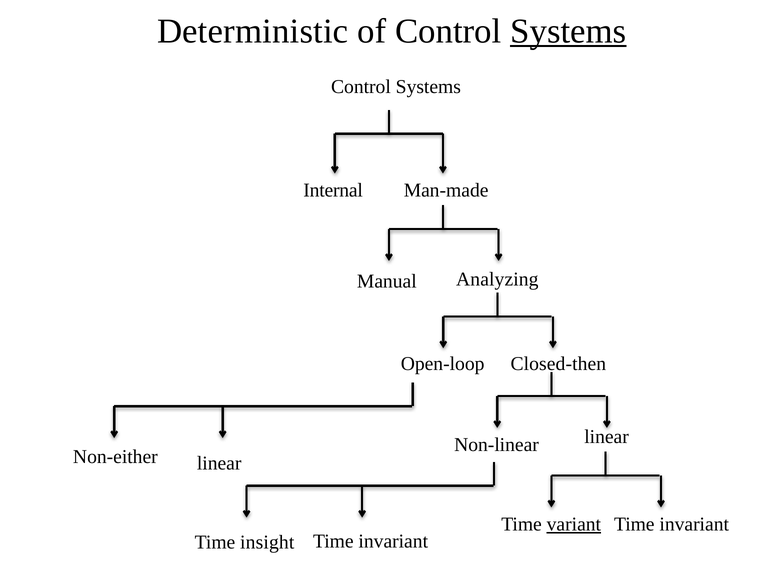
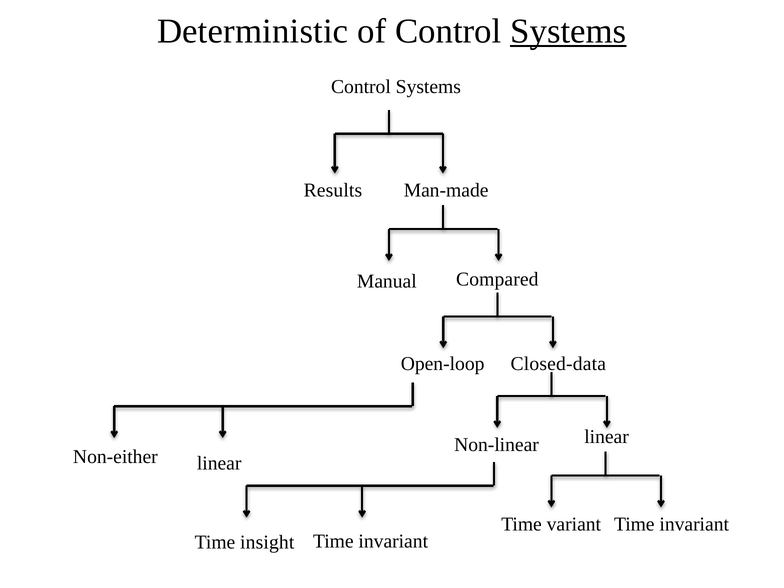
Internal: Internal -> Results (333, 190)
Analyzing: Analyzing -> Compared (497, 279)
Closed-then: Closed-then -> Closed-data (558, 364)
variant underline: present -> none (574, 524)
